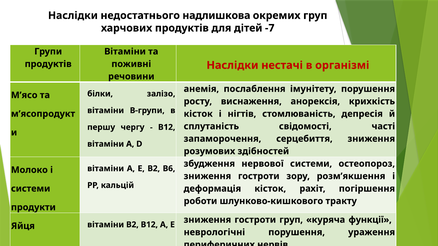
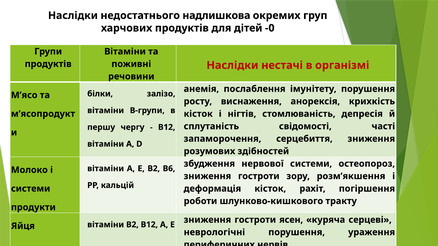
-7: -7 -> -0 (270, 28)
гостроти груп: груп -> ясен (291, 220)
функції: функції -> серцеві (370, 220)
